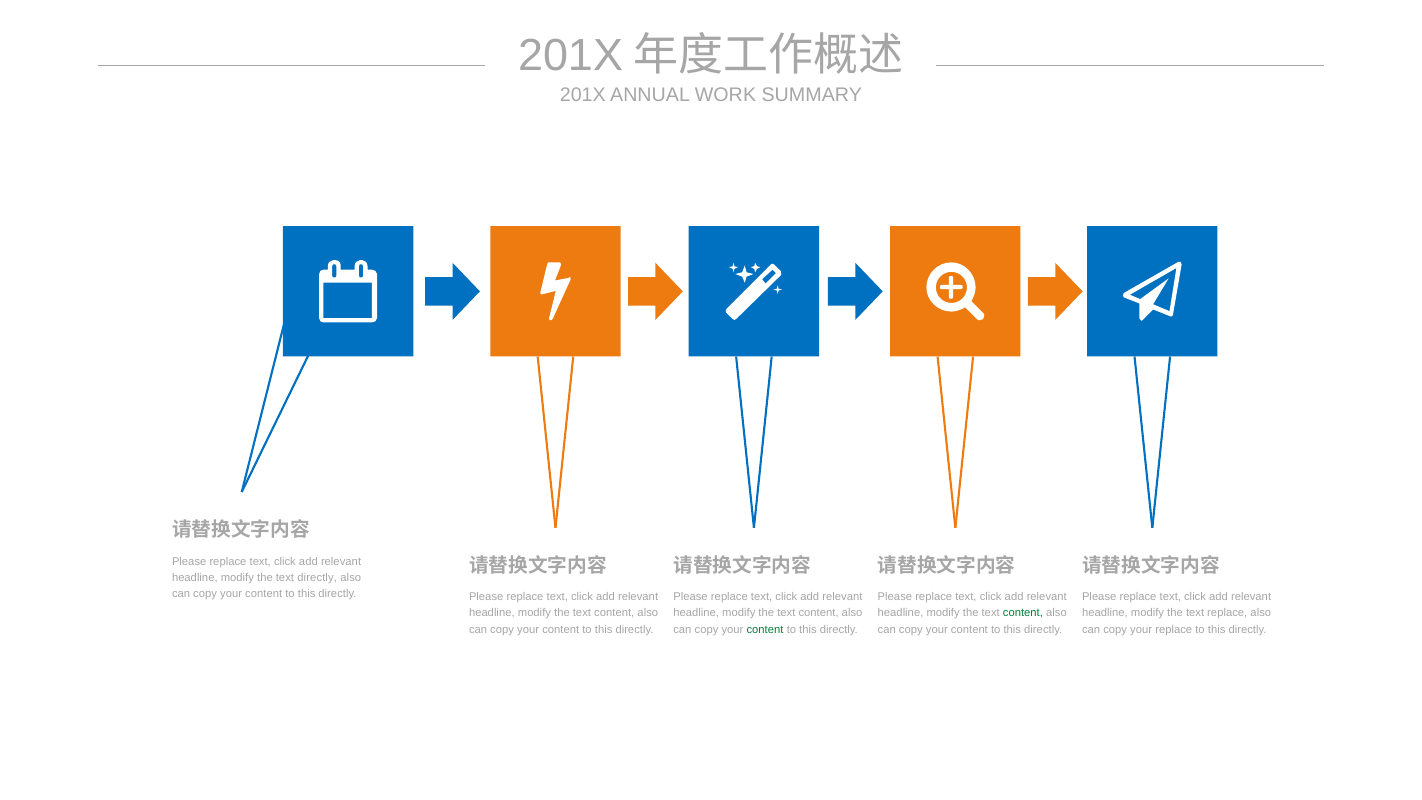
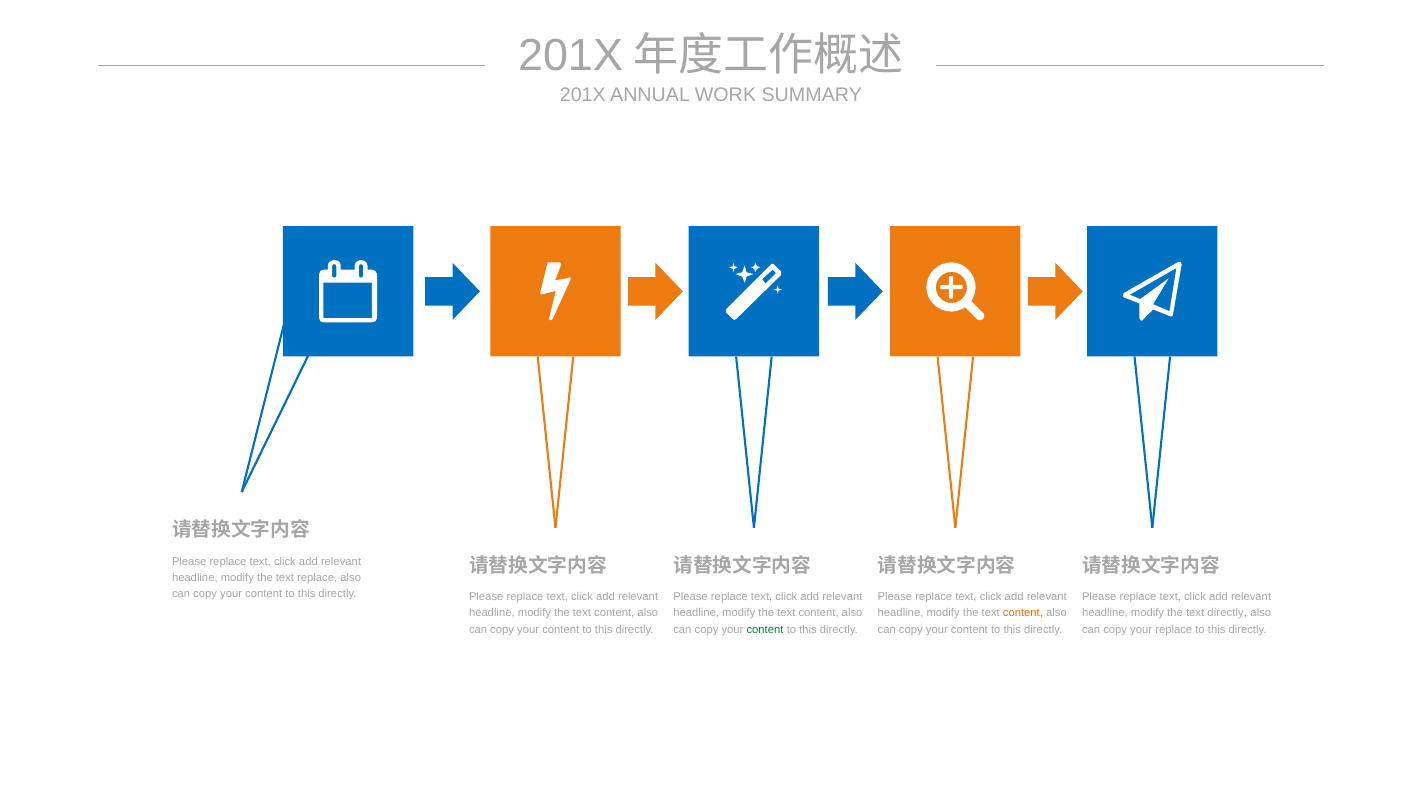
text directly: directly -> replace (317, 577)
content colour: green -> orange (1023, 613)
text replace: replace -> directly (1227, 613)
